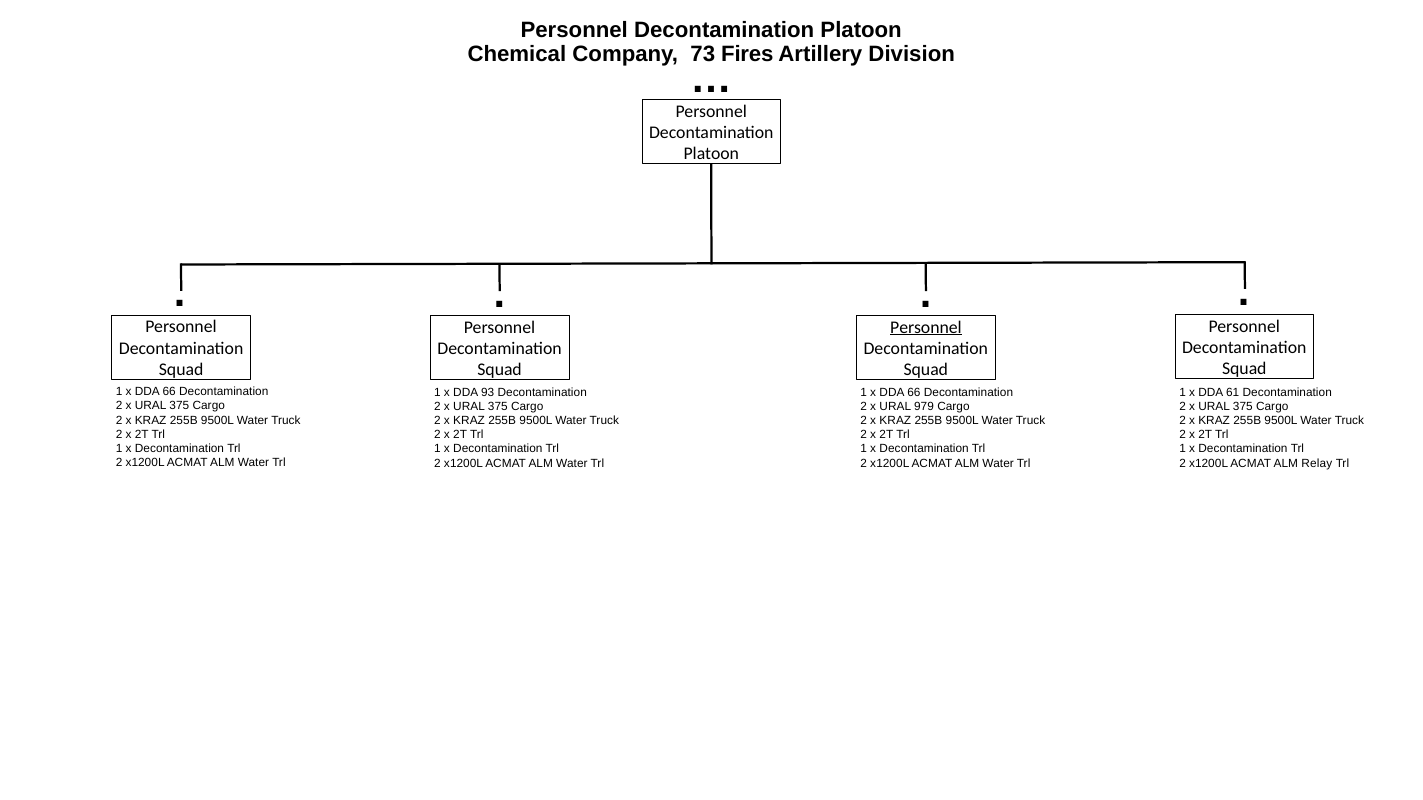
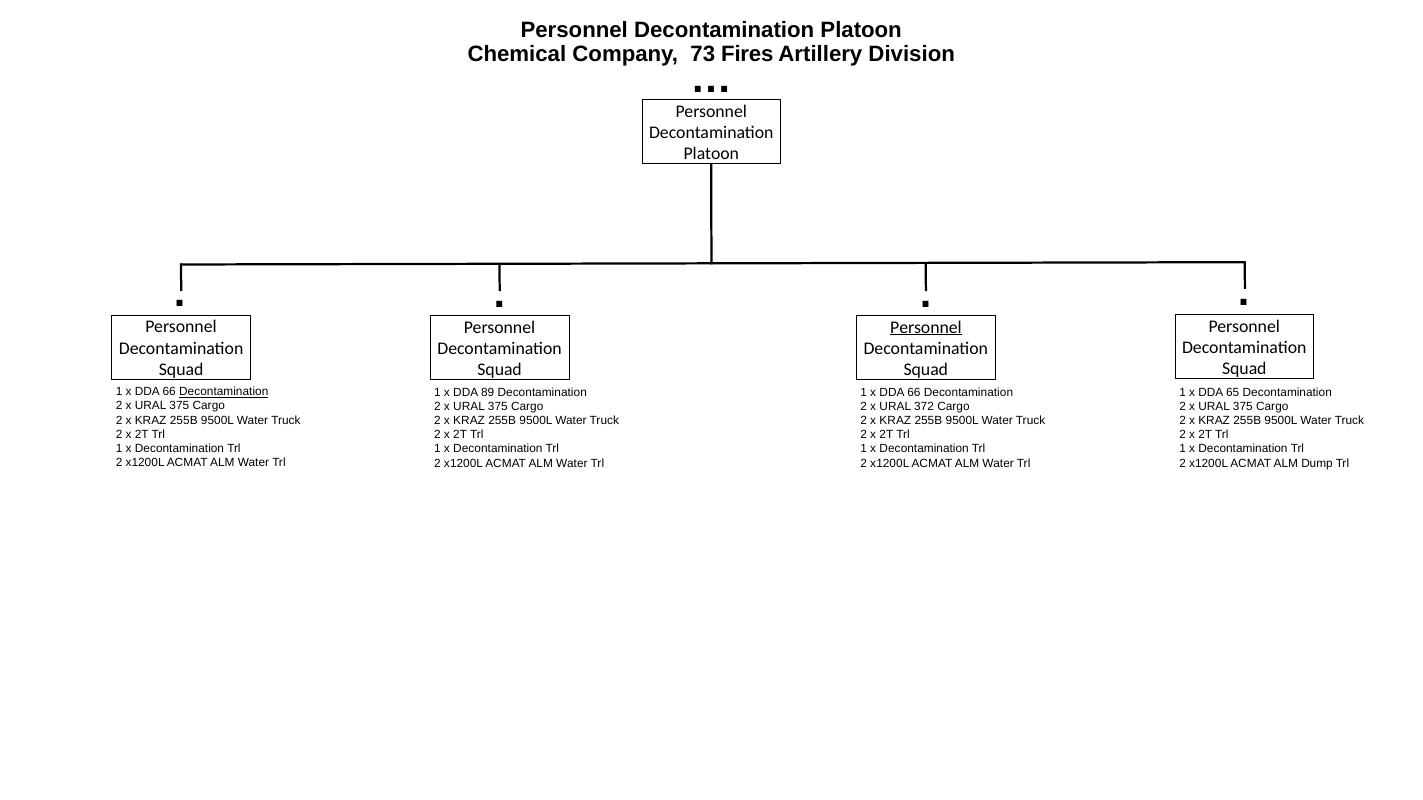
Decontamination underline: none -> present (224, 392)
93: 93 -> 89 (488, 392)
61: 61 -> 65 (1233, 392)
979: 979 -> 372 (924, 407)
Relay: Relay -> Dump (1317, 463)
